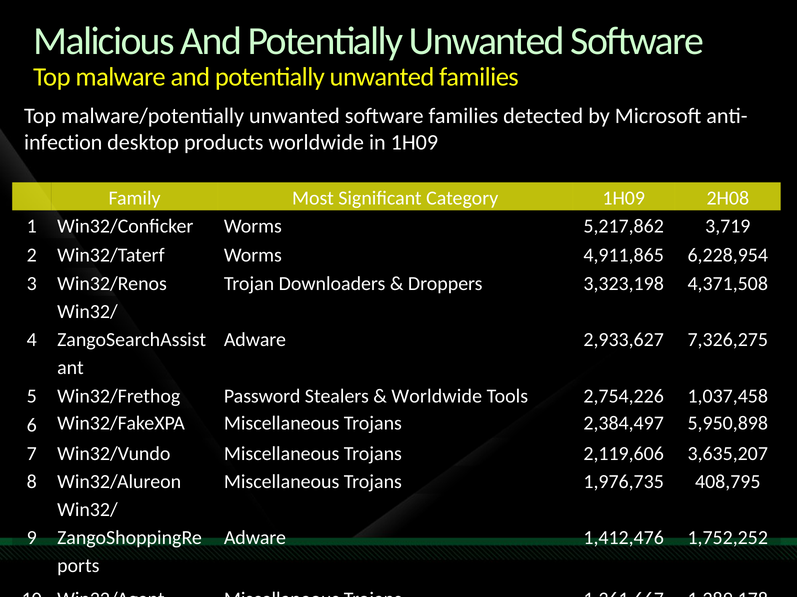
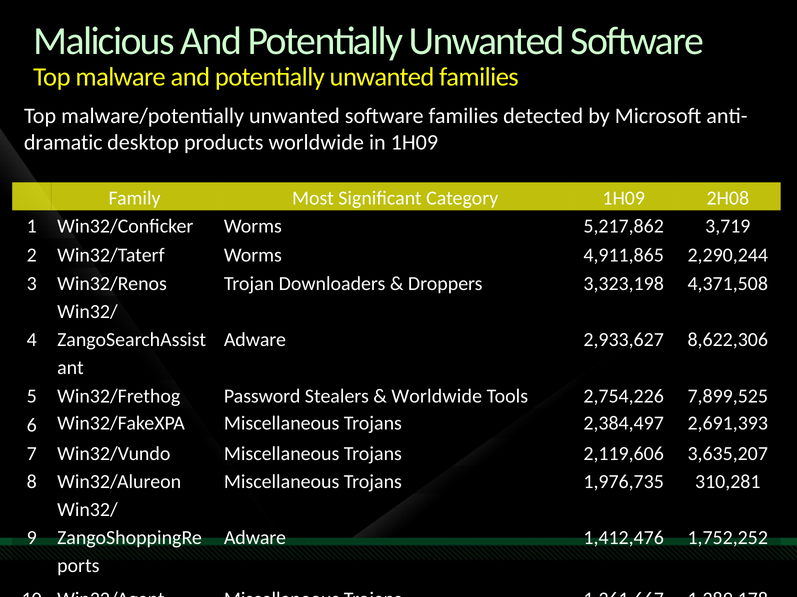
infection: infection -> dramatic (63, 143)
6,228,954: 6,228,954 -> 2,290,244 (728, 255)
7,326,275: 7,326,275 -> 8,622,306 (728, 340)
1,037,458: 1,037,458 -> 7,899,525 (728, 397)
5,950,898: 5,950,898 -> 2,691,393 (728, 424)
408,795: 408,795 -> 310,281 (728, 482)
